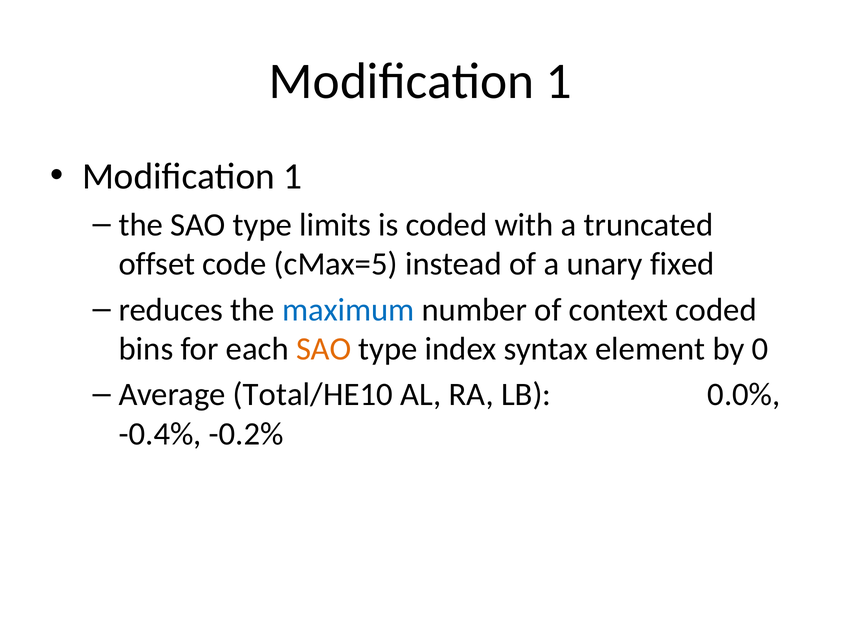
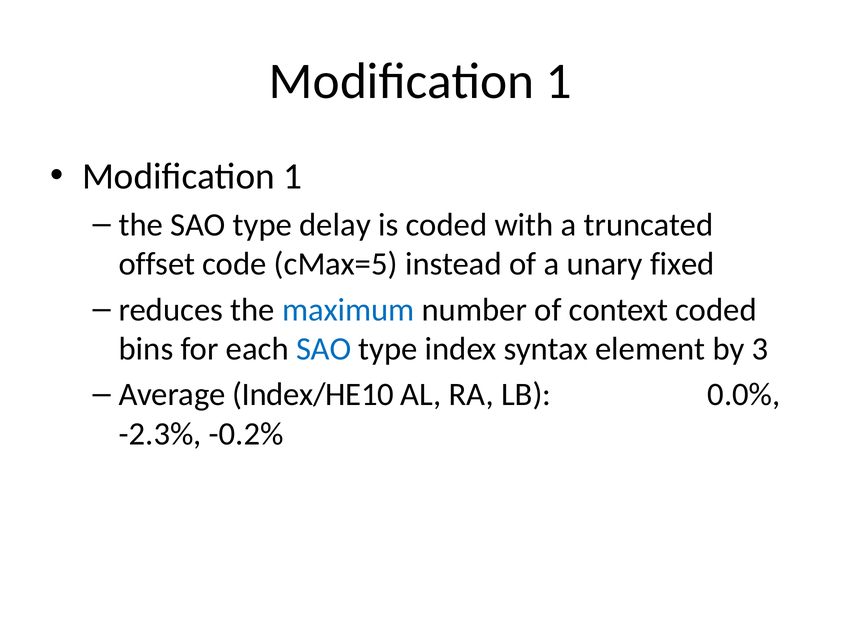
limits: limits -> delay (335, 225)
SAO colour: orange -> blue (324, 349)
0: 0 -> 3 (760, 349)
Total/HE10: Total/HE10 -> Index/HE10 (313, 394)
-0.4%: -0.4% -> -2.3% (160, 434)
